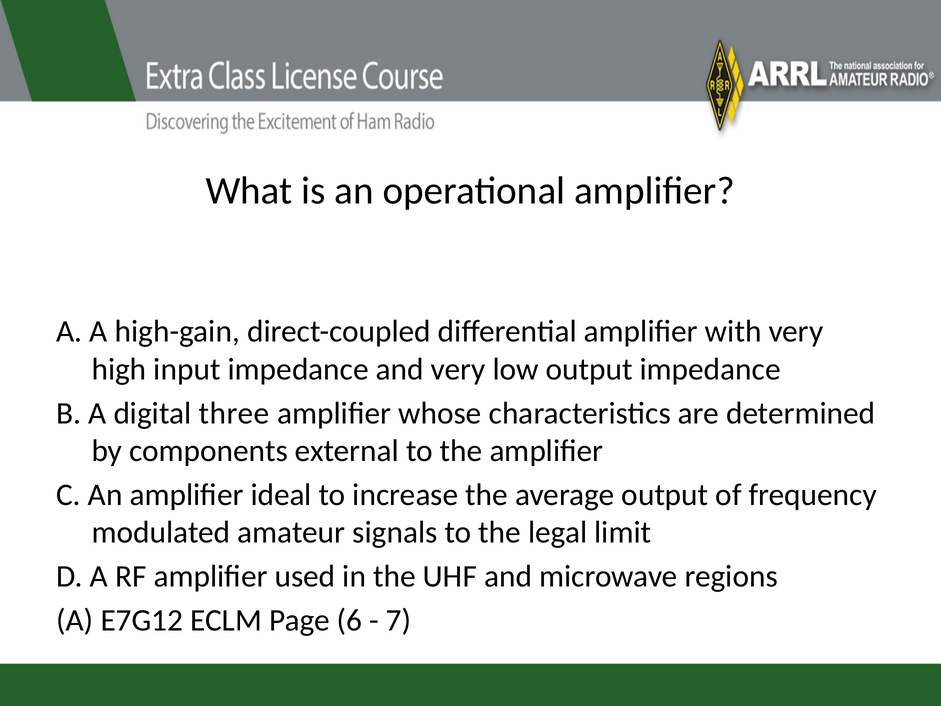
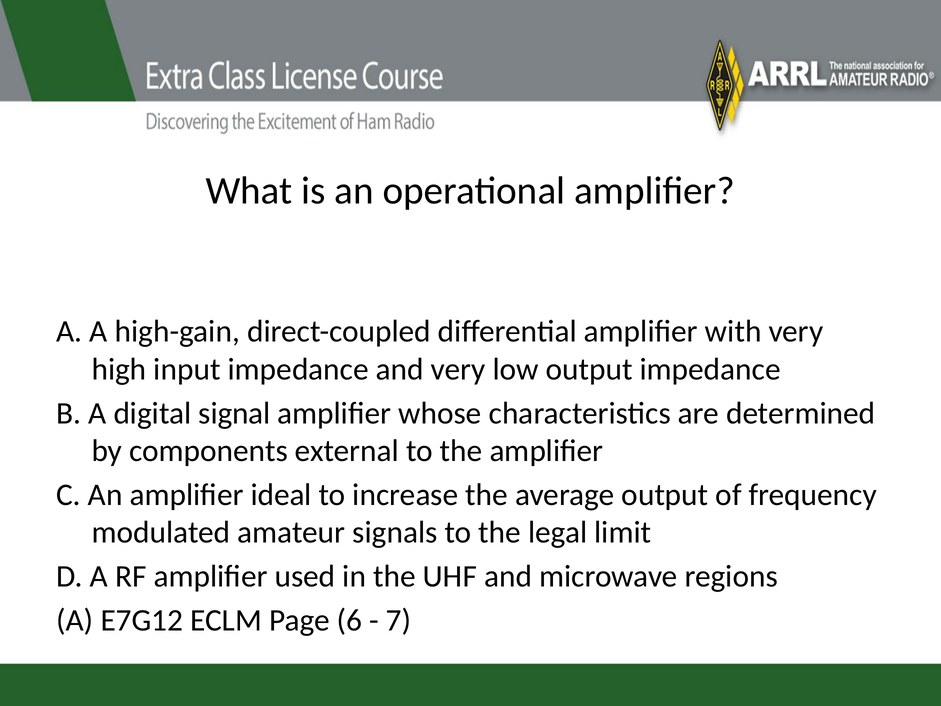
three: three -> signal (234, 413)
